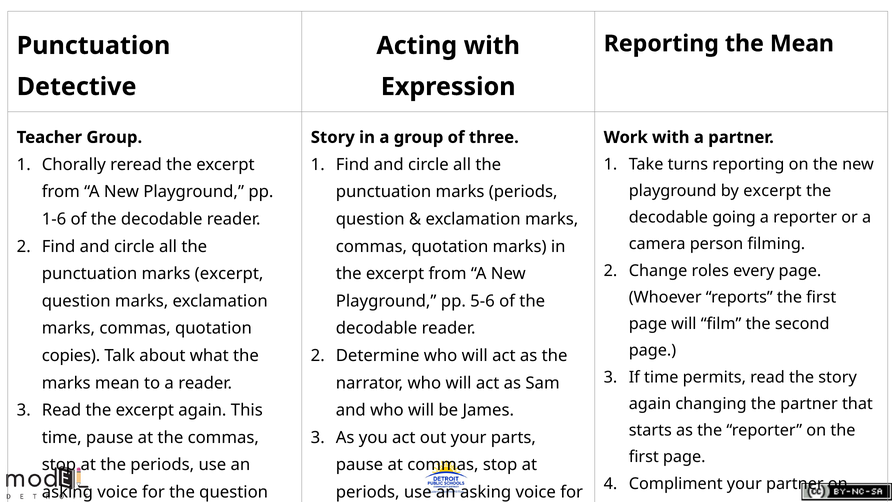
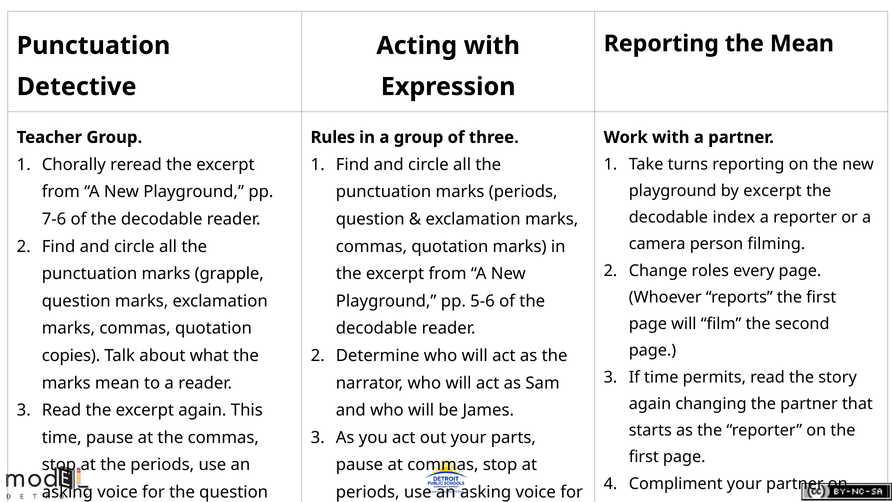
Story: Story -> Rules (333, 137)
going: going -> index (734, 217)
1-6: 1-6 -> 7-6 (54, 219)
marks excerpt: excerpt -> grapple (229, 274)
